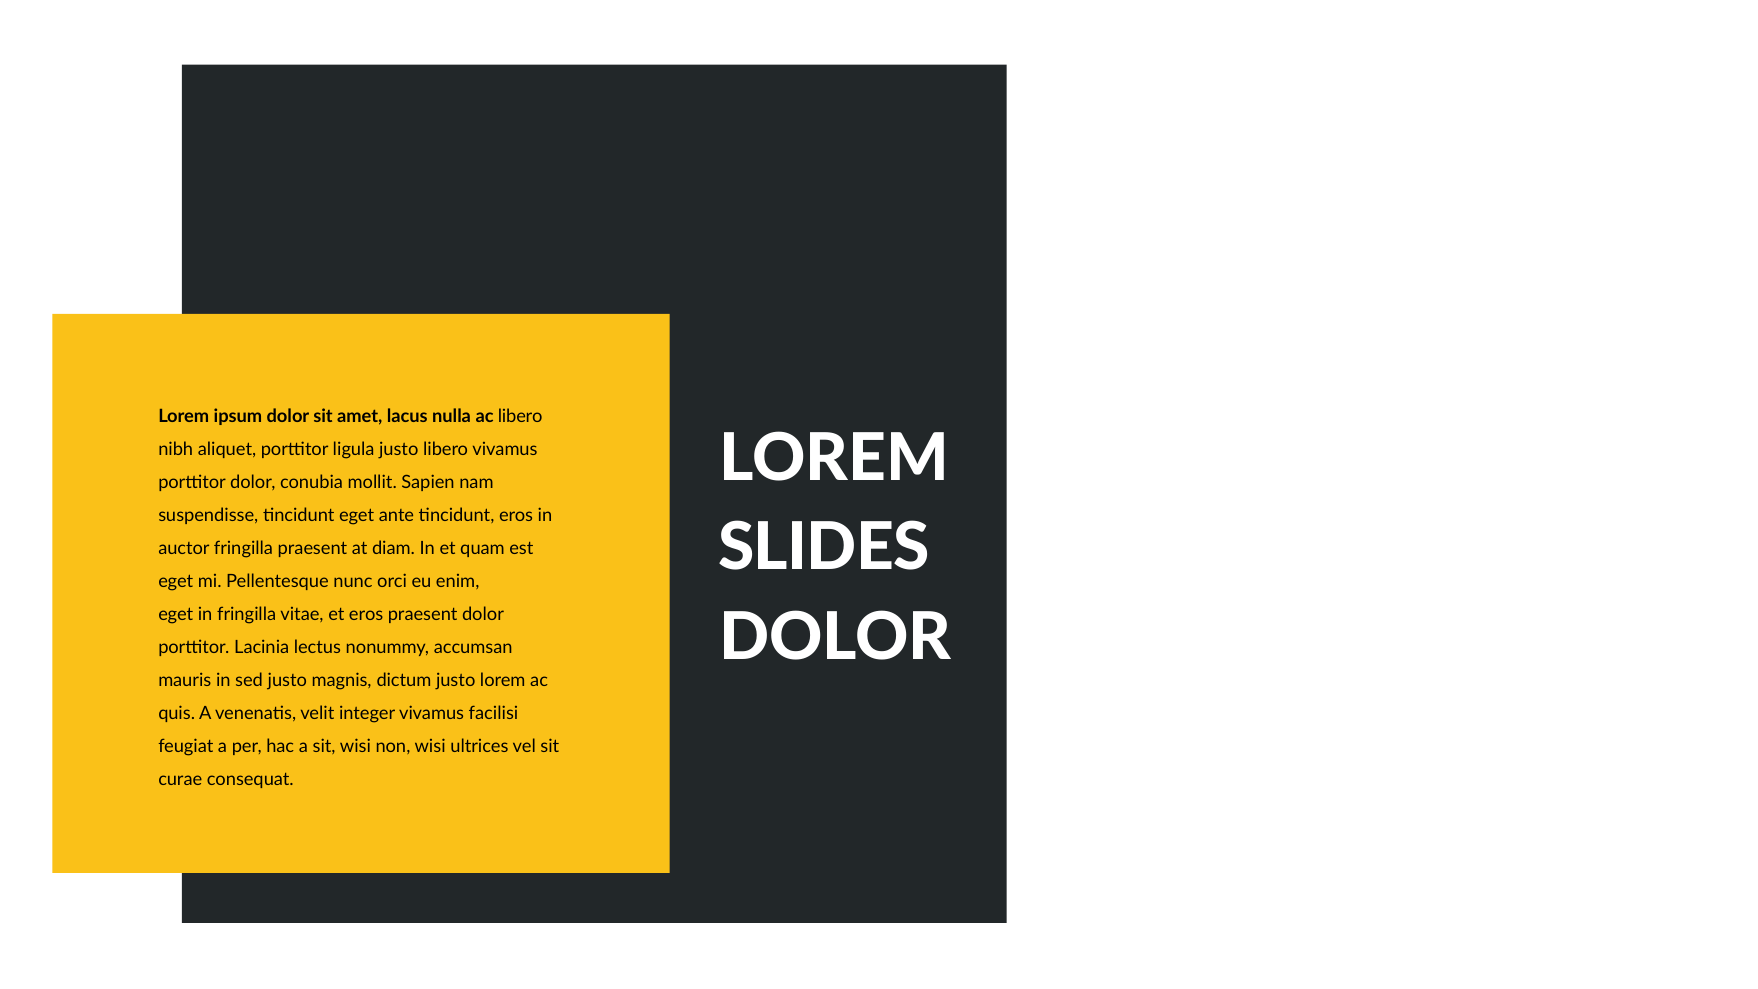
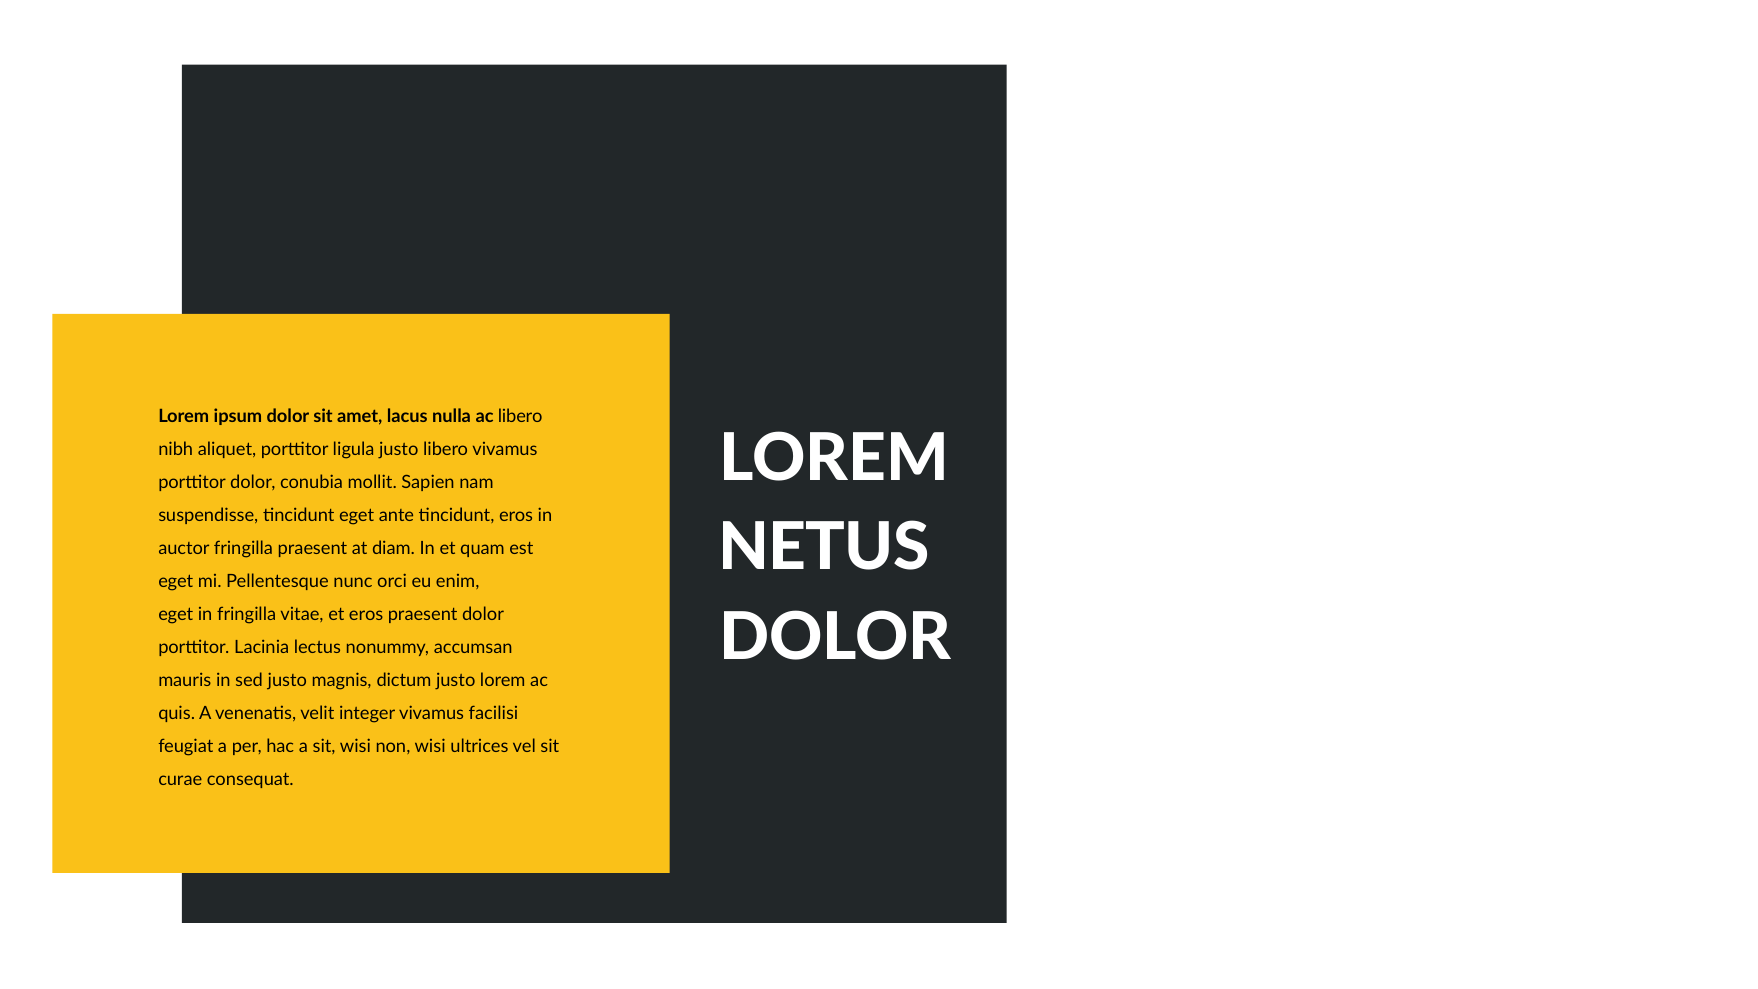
SLIDES: SLIDES -> NETUS (824, 548)
